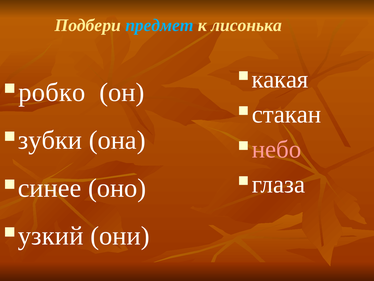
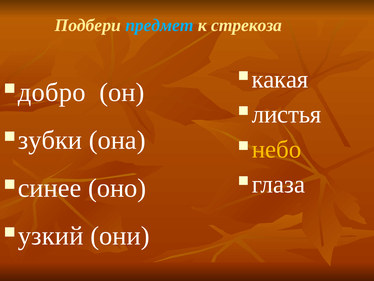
лисонька: лисонька -> стрекоза (247, 25)
робко: робко -> добро (52, 92)
стакан: стакан -> листья (287, 114)
небо colour: pink -> yellow (277, 149)
